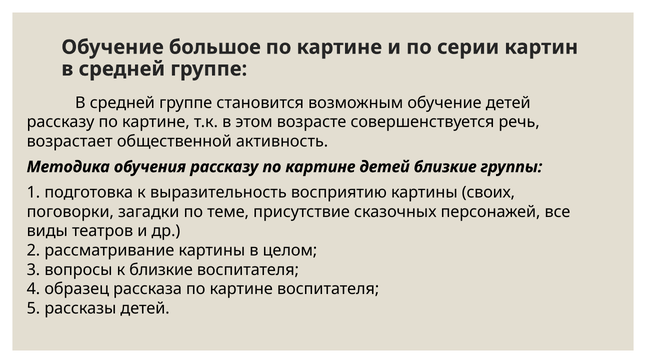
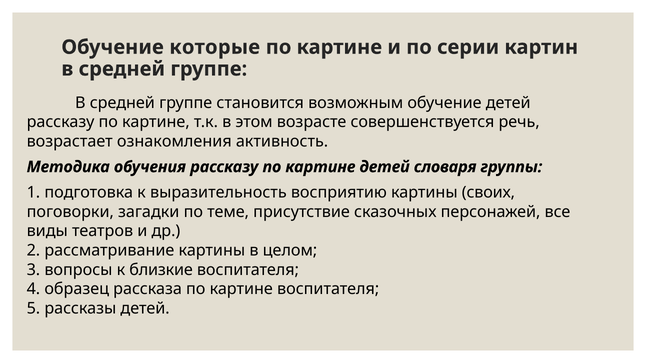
большое: большое -> которые (215, 47)
общественной: общественной -> ознакомления (174, 142)
детей близкие: близкие -> словаря (445, 167)
